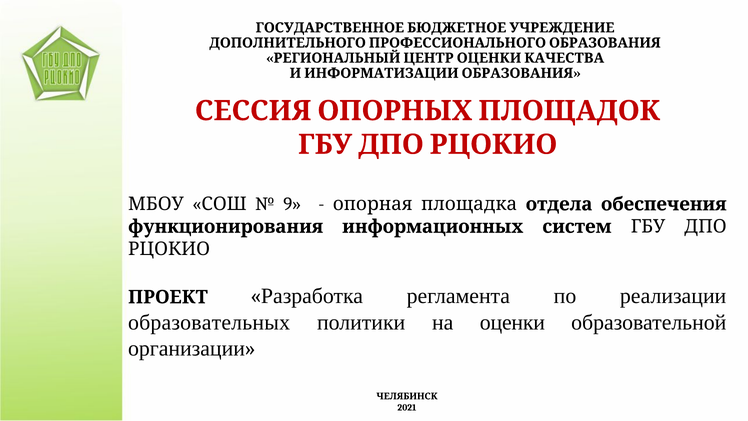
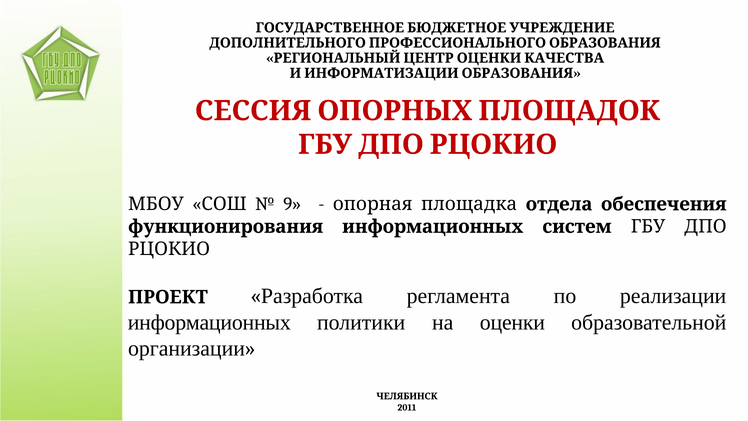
образовательных: образовательных -> информационных (209, 322)
2021: 2021 -> 2011 (407, 407)
